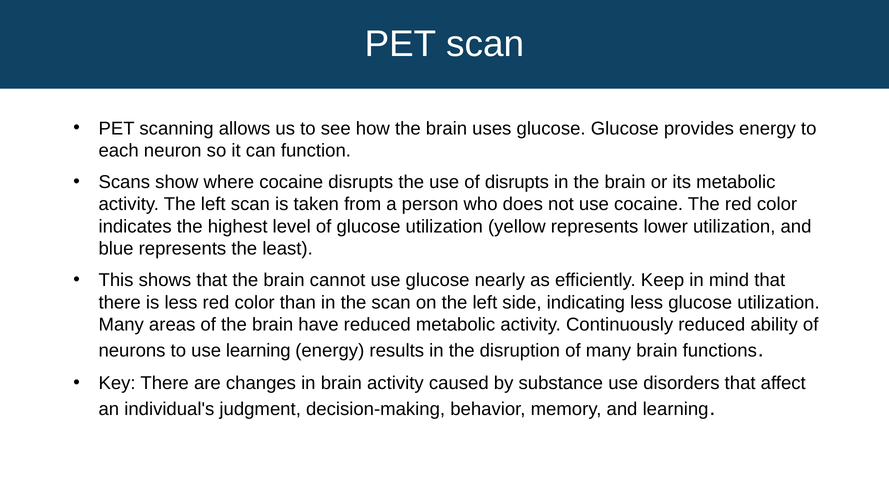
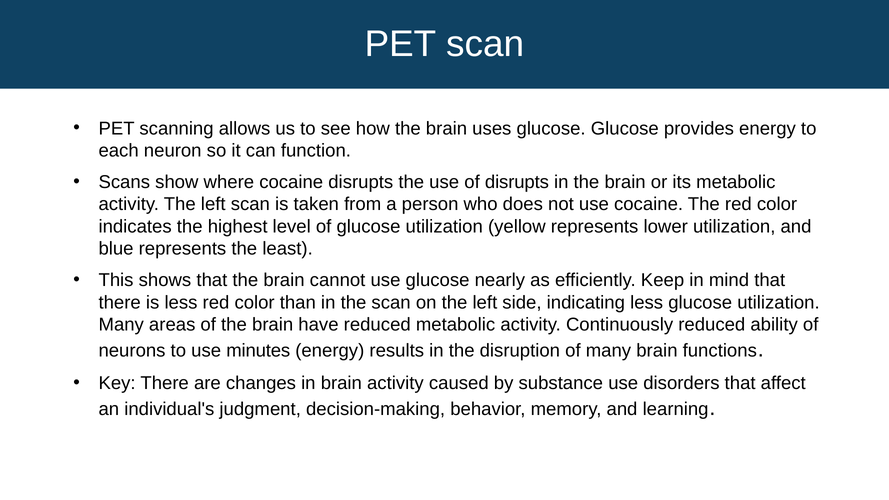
use learning: learning -> minutes (258, 351)
